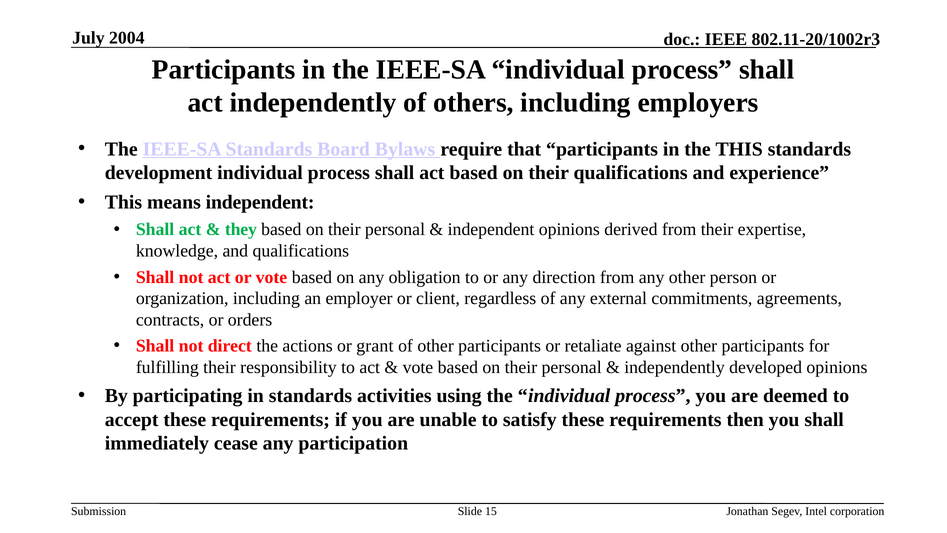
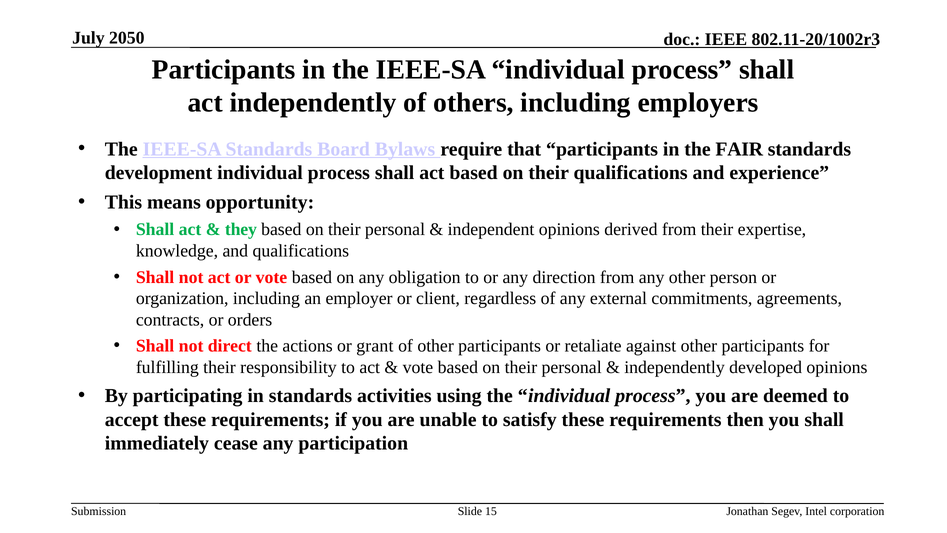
2004: 2004 -> 2050 (127, 38)
the THIS: THIS -> FAIR (739, 149)
means independent: independent -> opportunity (260, 202)
